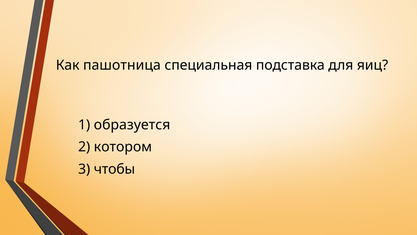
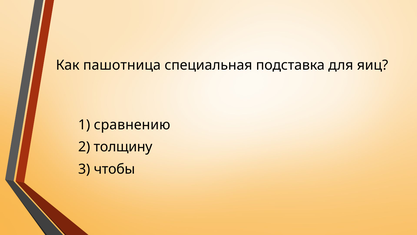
образуется: образуется -> сравнению (132, 125)
котором: котором -> толщину (123, 147)
